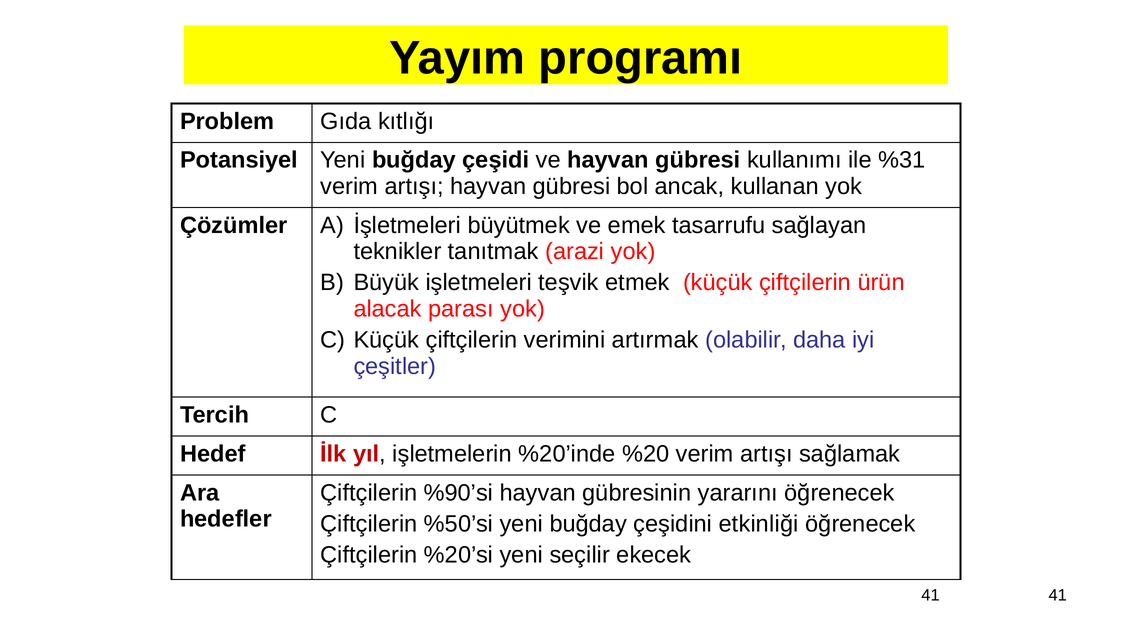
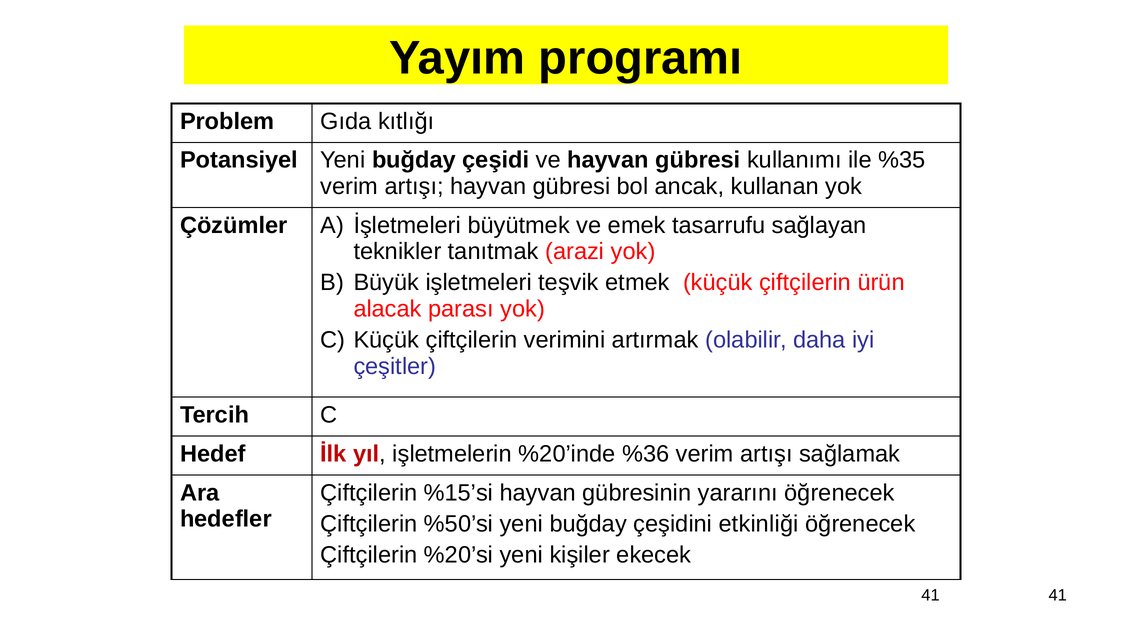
%31: %31 -> %35 (902, 160)
%20: %20 -> %36 (646, 454)
%90’si: %90’si -> %15’si (459, 493)
seçilir: seçilir -> kişiler (580, 555)
